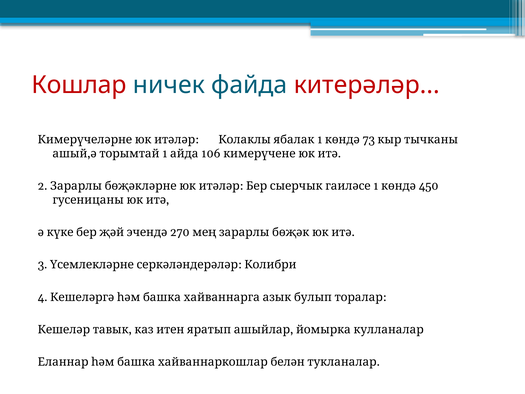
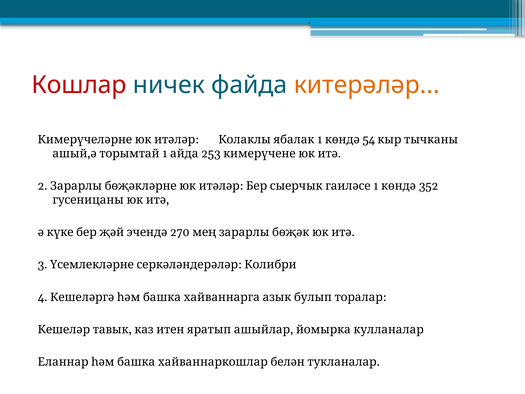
китерәләр colour: red -> orange (367, 85)
73: 73 -> 54 (369, 140)
106: 106 -> 253 (211, 154)
450: 450 -> 352 (429, 186)
